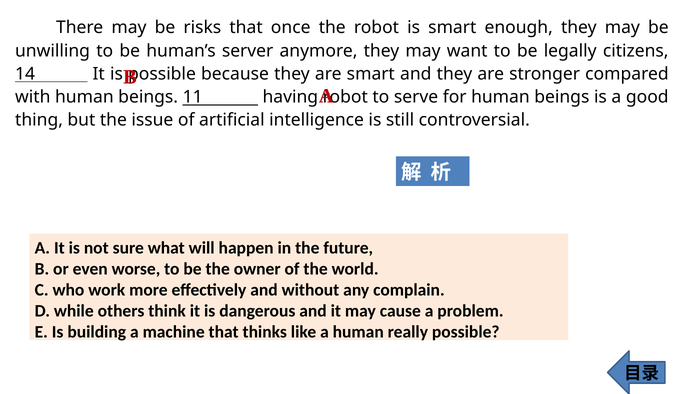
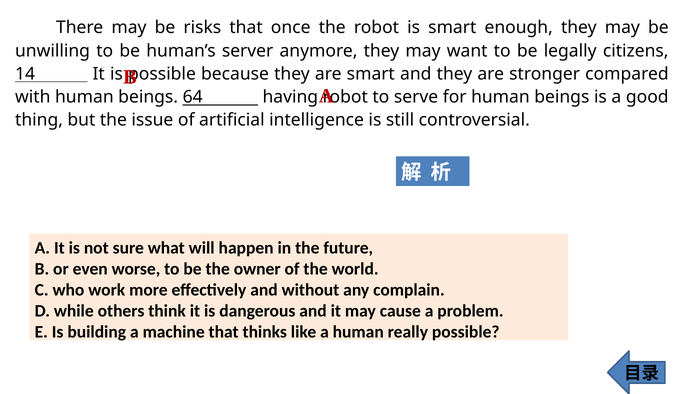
11: 11 -> 64 (193, 97)
